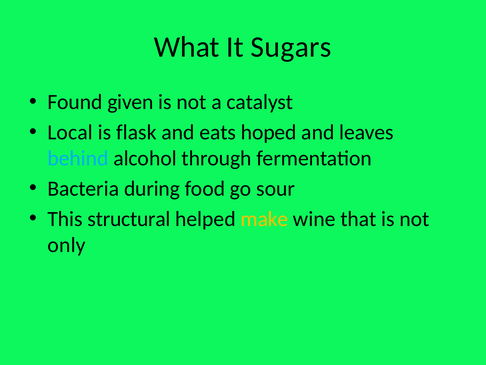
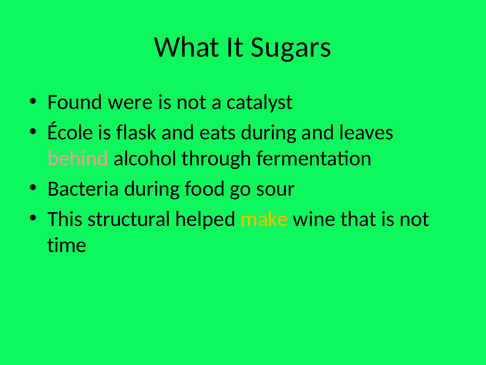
given: given -> were (130, 102)
Local: Local -> École (70, 132)
eats hoped: hoped -> during (269, 132)
behind colour: light blue -> pink (78, 158)
only: only -> time (67, 245)
